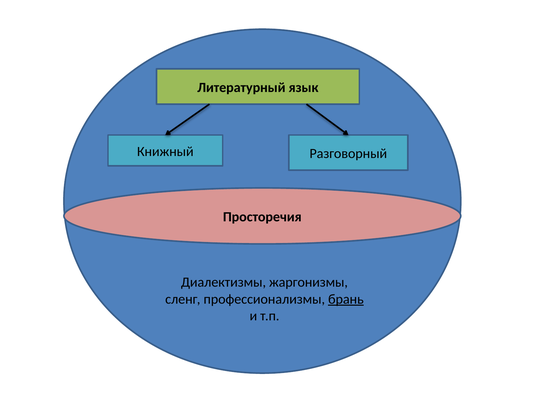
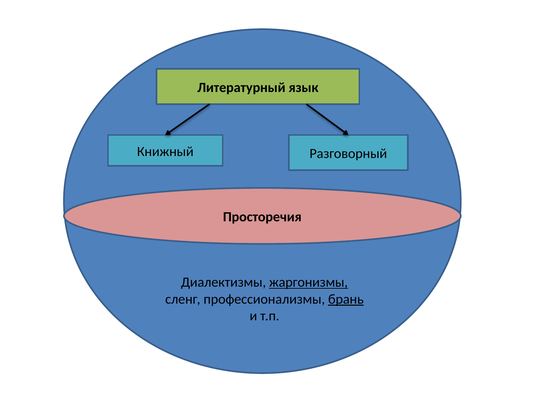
жаргонизмы underline: none -> present (309, 282)
